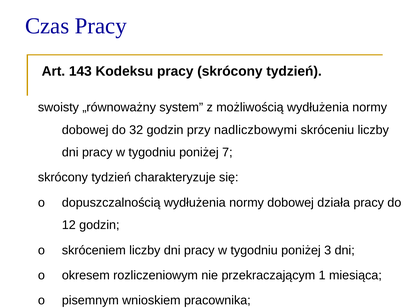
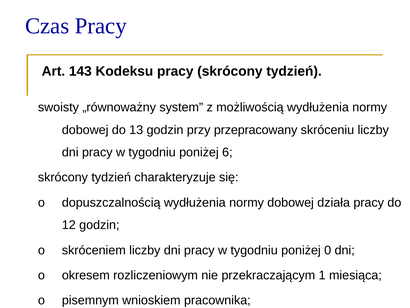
32: 32 -> 13 (136, 130)
nadliczbowymi: nadliczbowymi -> przepracowany (256, 130)
7: 7 -> 6 (227, 152)
3: 3 -> 0 (328, 250)
